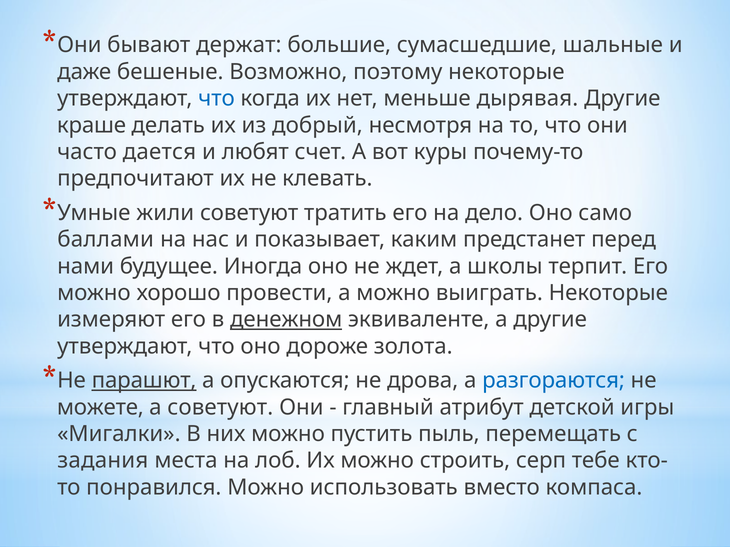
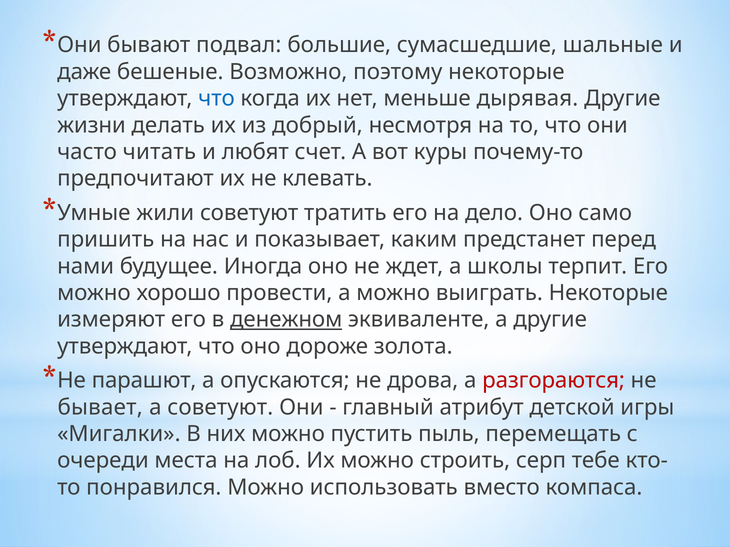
держат: держат -> подвал (239, 45)
краше: краше -> жизни (91, 125)
дается: дается -> читать (159, 152)
баллами: баллами -> пришить (106, 240)
парашют underline: present -> none (144, 381)
разгораются colour: blue -> red (554, 381)
можете: можете -> бывает (100, 408)
задания: задания -> очереди (103, 461)
